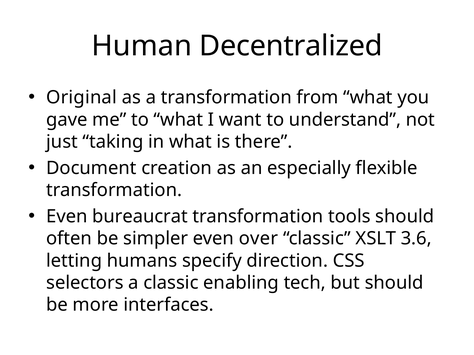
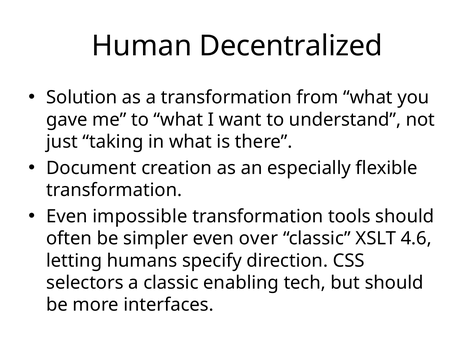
Original: Original -> Solution (82, 98)
bureaucrat: bureaucrat -> impossible (140, 217)
3.6: 3.6 -> 4.6 (416, 239)
